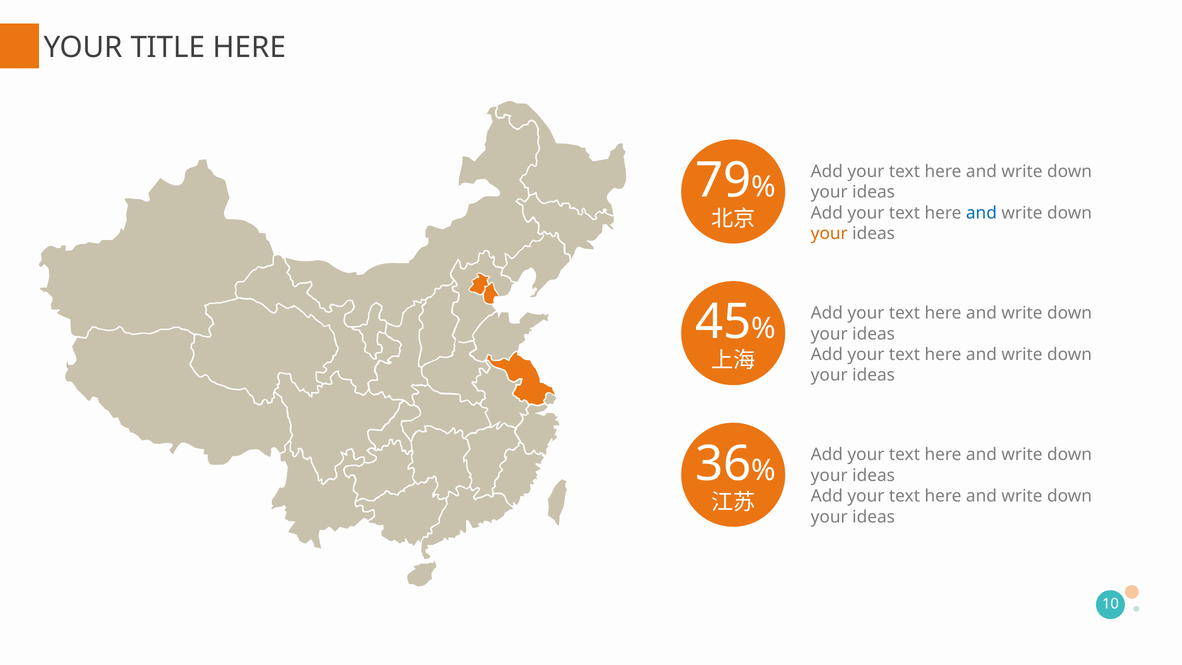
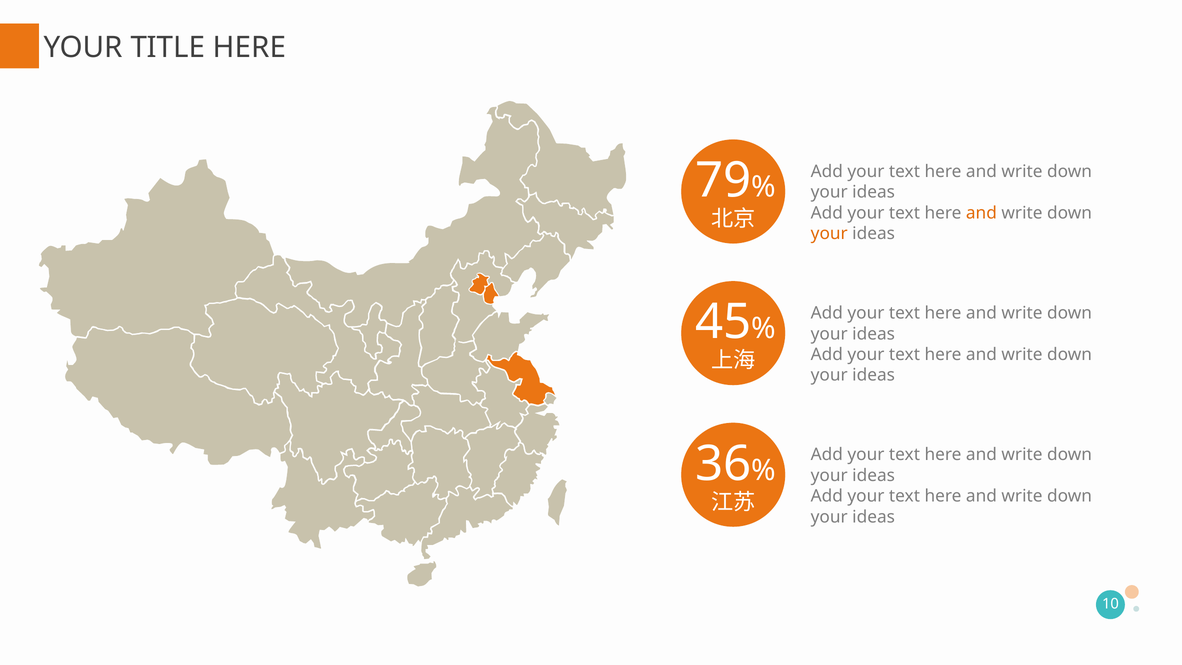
and colour: blue -> orange (981, 213)
